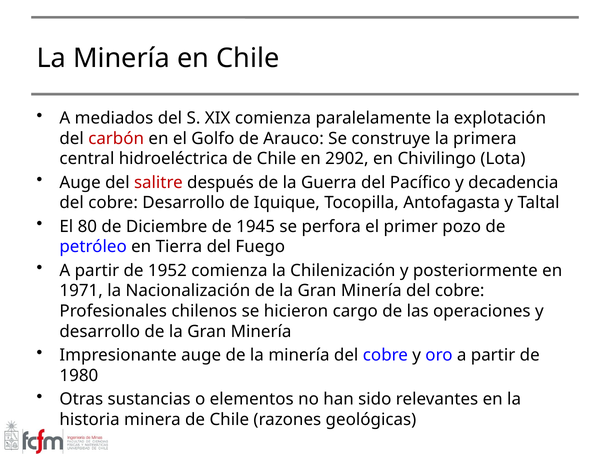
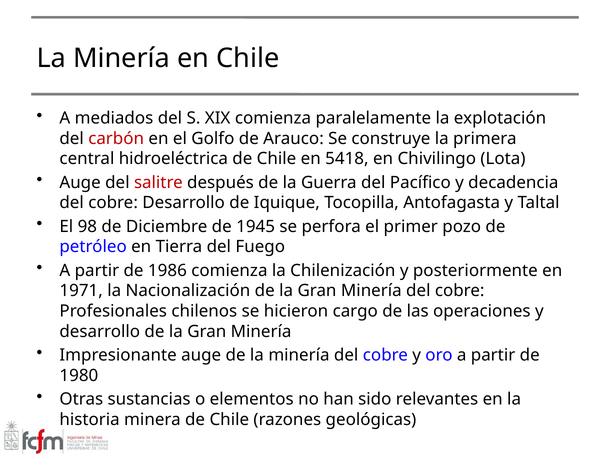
2902: 2902 -> 5418 (347, 159)
80: 80 -> 98 (87, 227)
1952: 1952 -> 1986 (167, 271)
